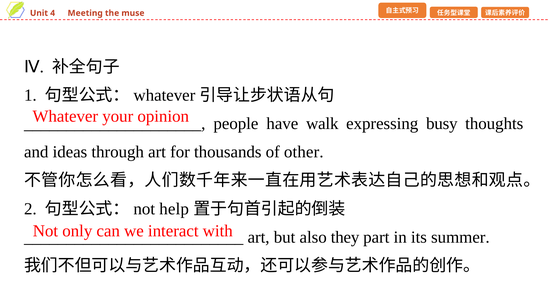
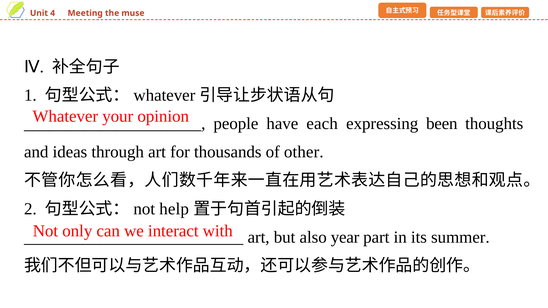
walk: walk -> each (322, 124)
busy: busy -> been (442, 124)
they: they -> year (345, 237)
